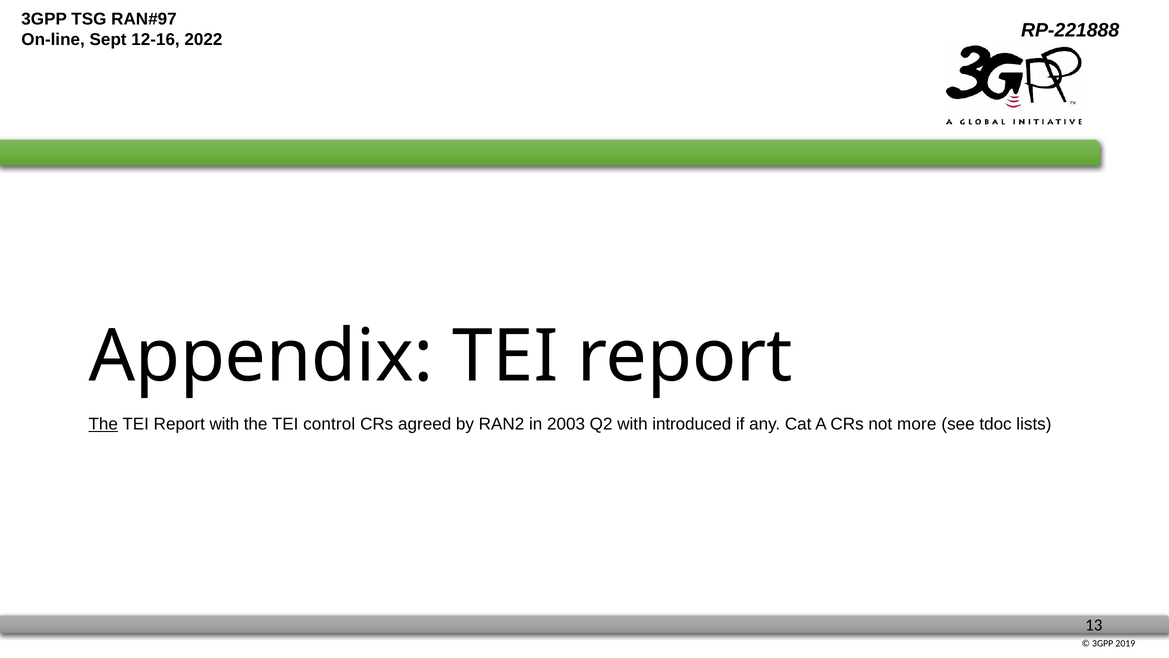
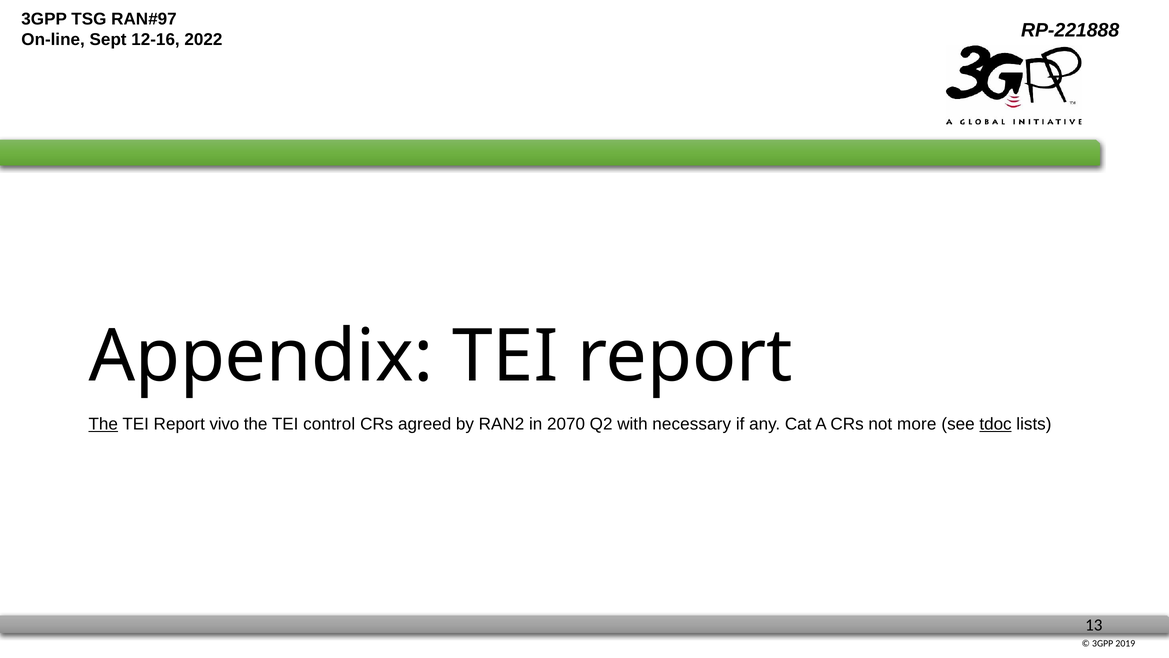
Report with: with -> vivo (224, 424)
2003: 2003 -> 2070 (566, 424)
introduced: introduced -> necessary (692, 424)
tdoc underline: none -> present (996, 424)
